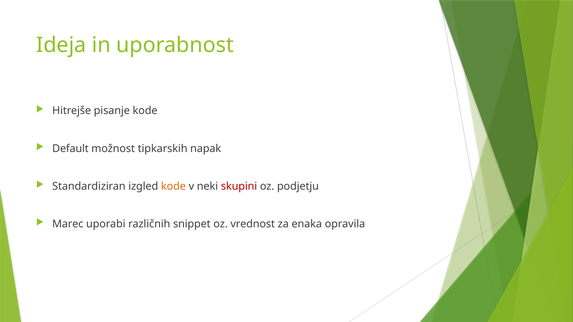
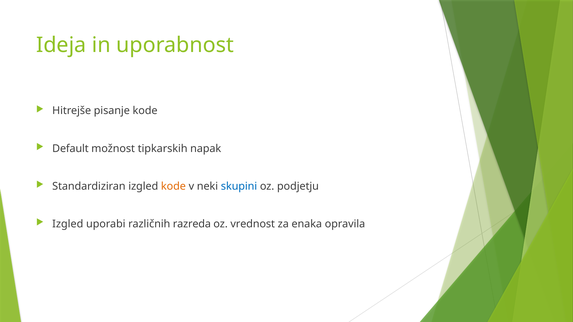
skupini colour: red -> blue (239, 186)
Marec: Marec -> Izgled (68, 224)
snippet: snippet -> razreda (192, 224)
